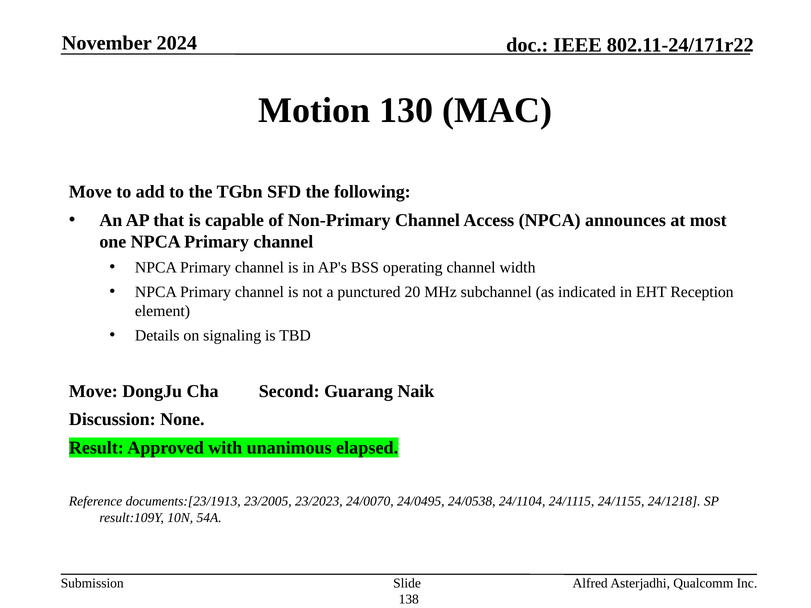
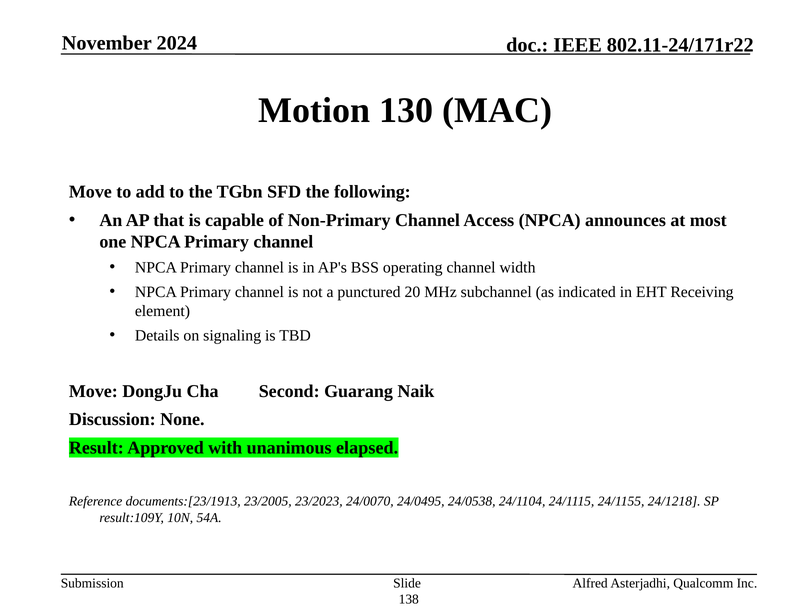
Reception: Reception -> Receiving (702, 292)
